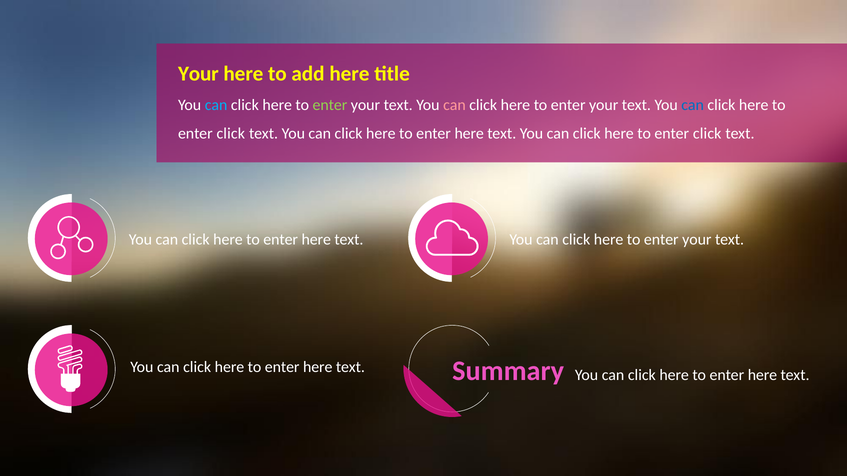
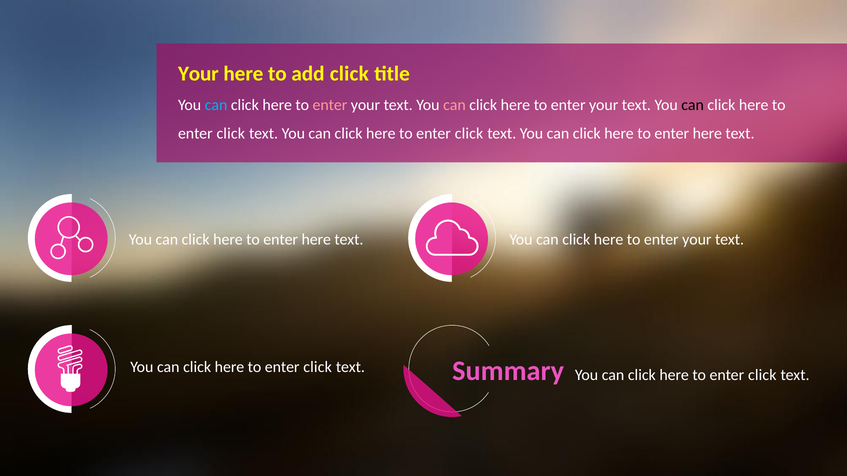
add here: here -> click (349, 74)
enter colour: light green -> pink (330, 105)
can colour: blue -> black (693, 105)
here: here -> click (469, 134)
click: click -> here (707, 134)
here: here -> click (762, 375)
here: here -> click (318, 367)
